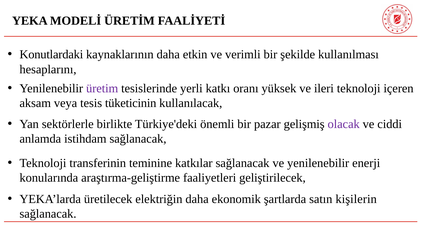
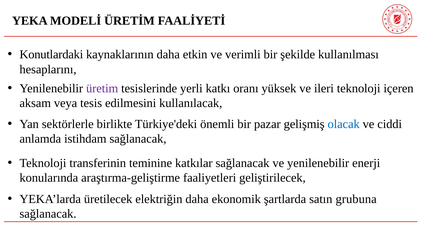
tüketicinin: tüketicinin -> edilmesini (131, 103)
olacak colour: purple -> blue (344, 124)
kişilerin: kişilerin -> grubuna (356, 199)
